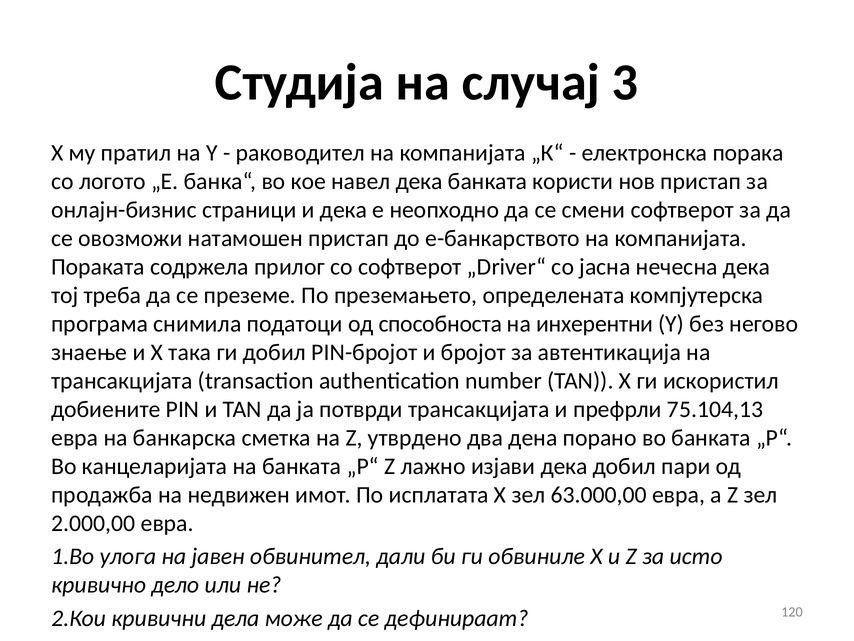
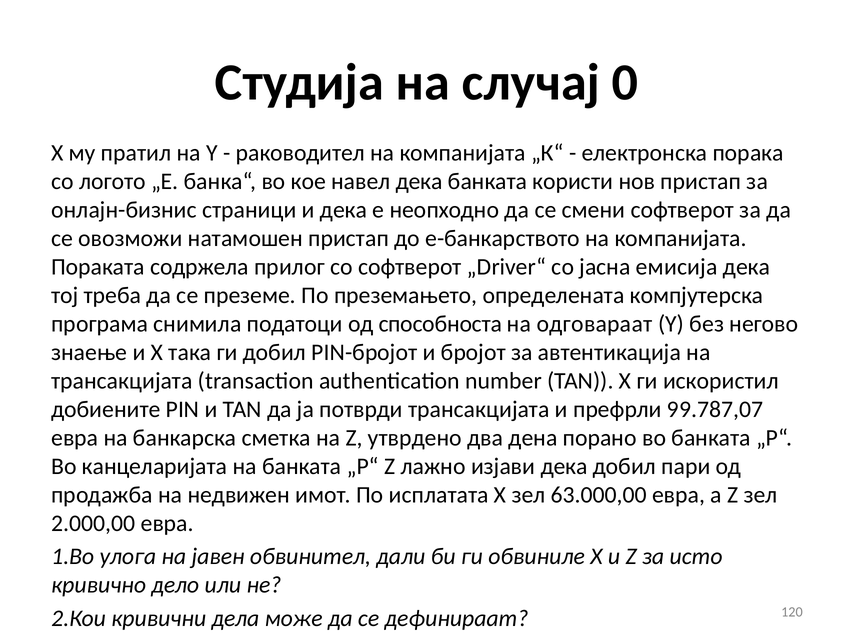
3: 3 -> 0 (625, 83)
нечесна: нечесна -> емисија (677, 266)
инхерентни: инхерентни -> одговараат (594, 323)
75.104,13: 75.104,13 -> 99.787,07 (715, 409)
